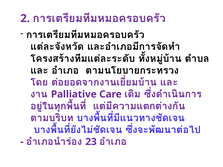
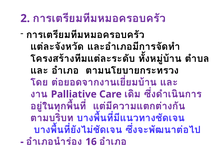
23: 23 -> 16 (91, 142)
